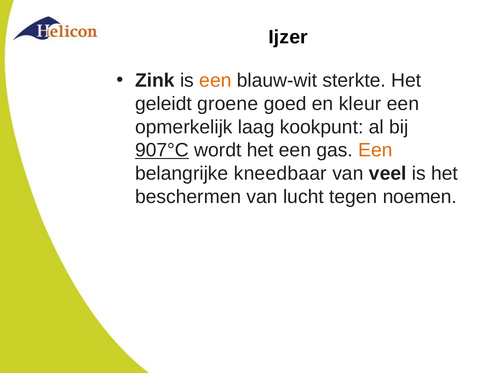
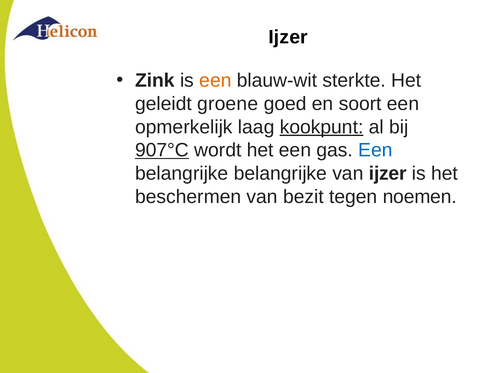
kleur: kleur -> soort (360, 104)
kookpunt underline: none -> present (322, 127)
Een colour: orange -> blue (375, 150)
belangrijke kneedbaar: kneedbaar -> belangrijke (280, 173)
van veel: veel -> ijzer (388, 173)
lucht: lucht -> bezit (303, 197)
